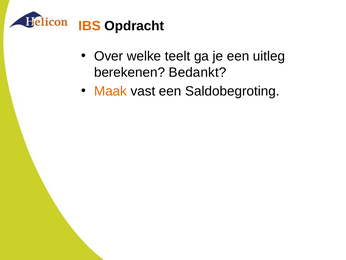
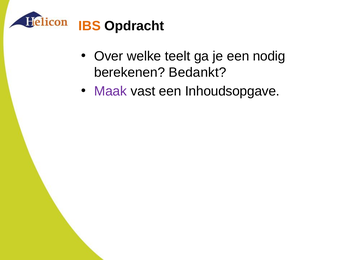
uitleg: uitleg -> nodig (269, 56)
Maak colour: orange -> purple (111, 91)
Saldobegroting: Saldobegroting -> Inhoudsopgave (232, 91)
